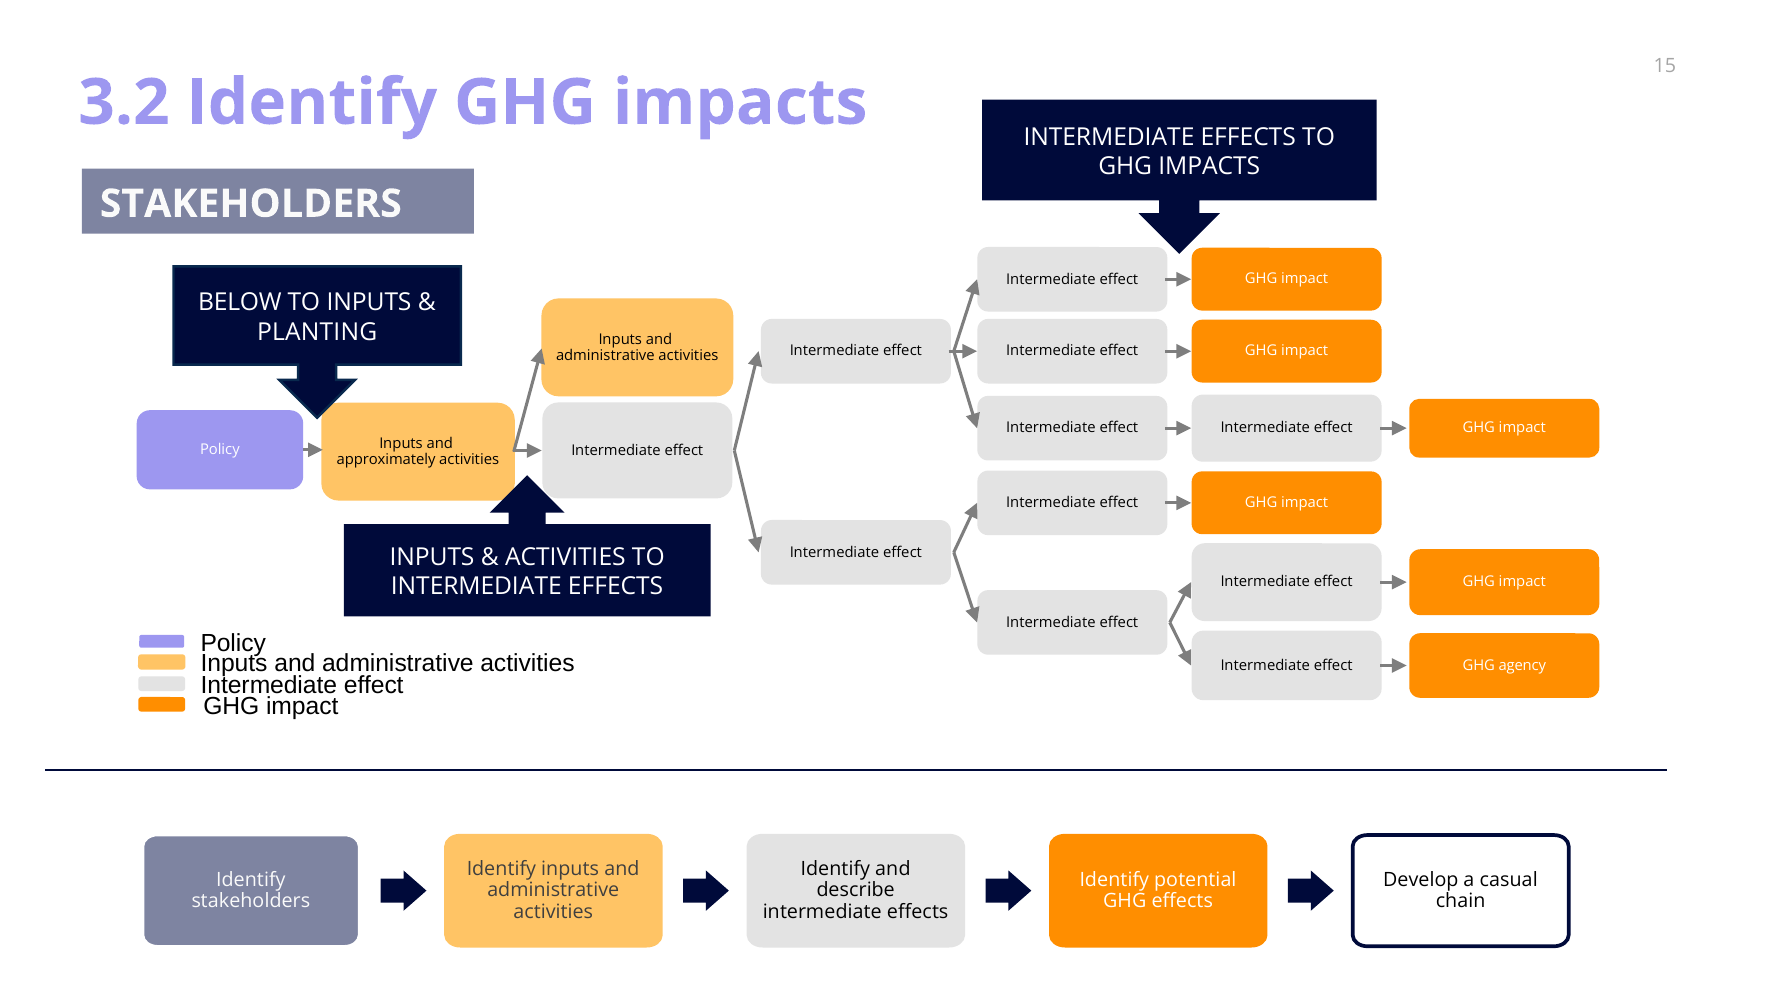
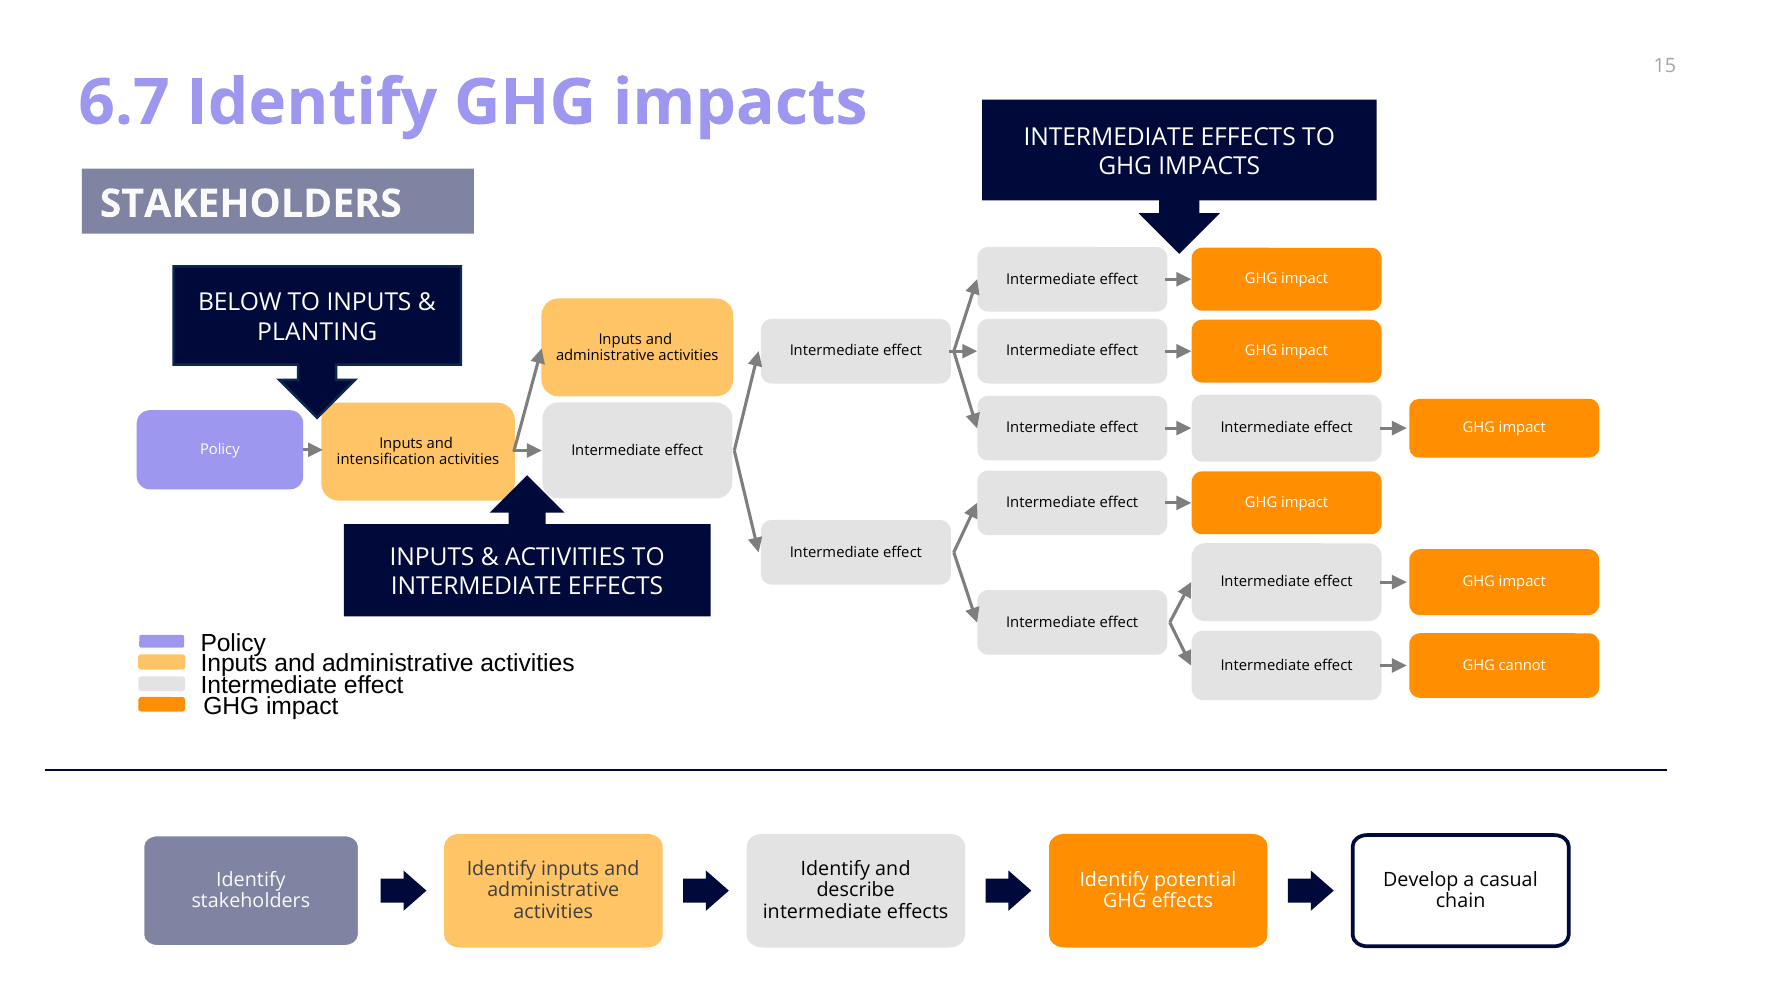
3.2: 3.2 -> 6.7 (124, 103)
approximately: approximately -> intensification (386, 460)
agency: agency -> cannot (1522, 665)
